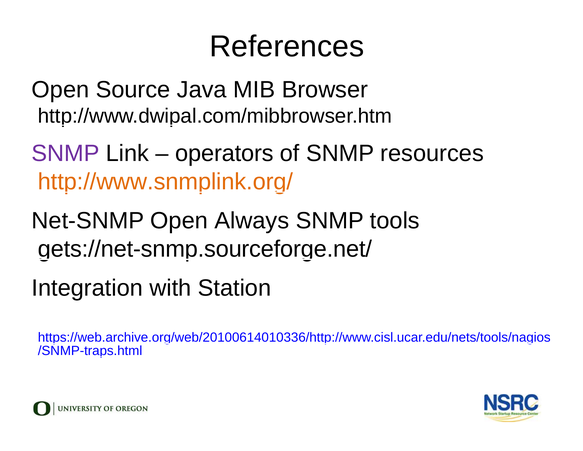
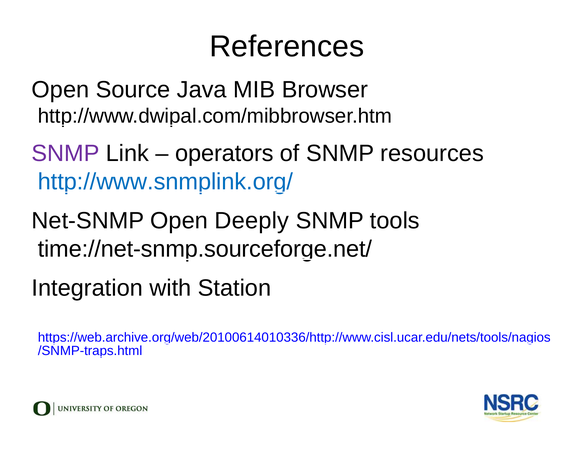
http://www.snmplink.org/ colour: orange -> blue (166, 182)
Always: Always -> Deeply (252, 220)
gets://net-snmp.sourceforge.net/: gets://net-snmp.sourceforge.net/ -> time://net-snmp.sourceforge.net/ (205, 249)
